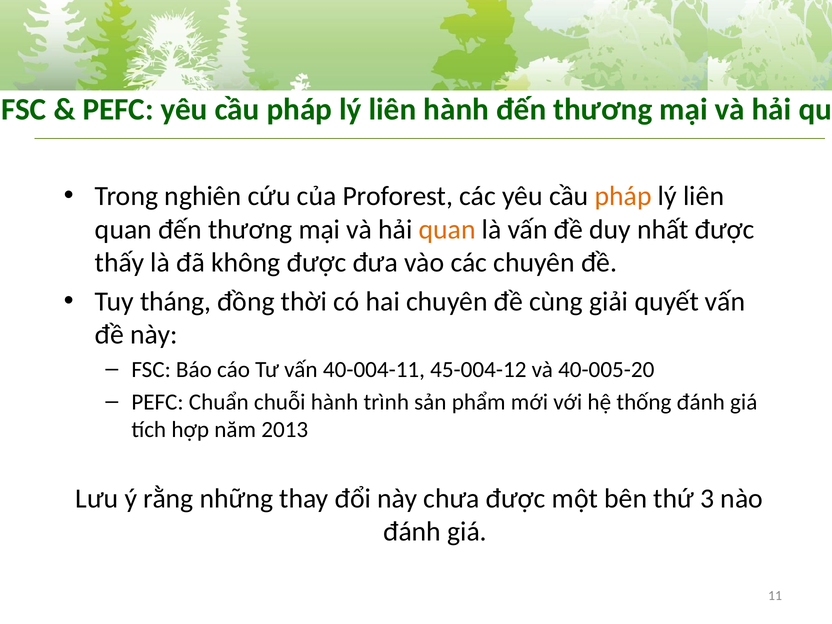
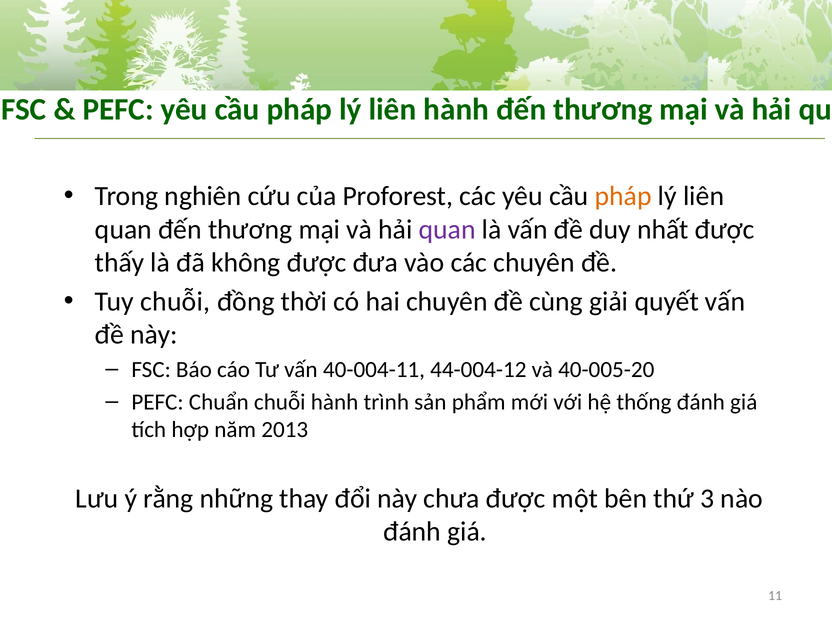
quan colour: orange -> purple (447, 229)
Tuy tháng: tháng -> chuỗi (175, 301)
45-004-12: 45-004-12 -> 44-004-12 (478, 370)
